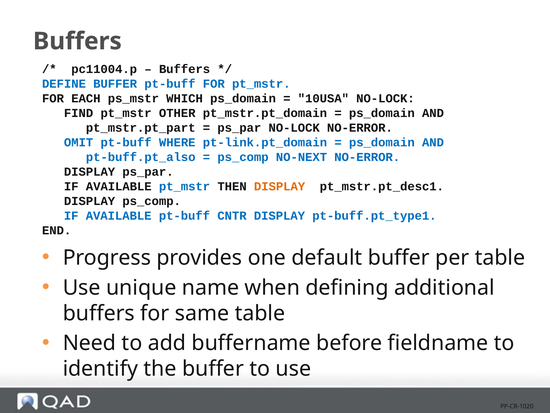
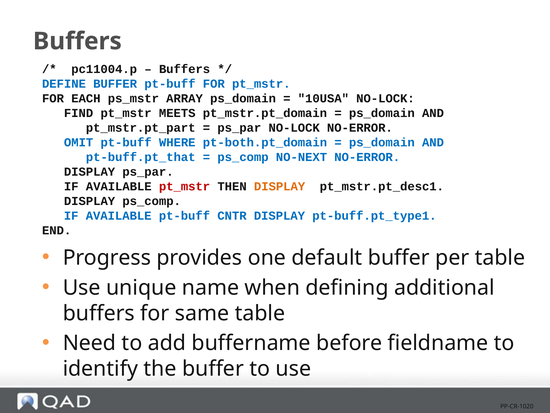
WHICH: WHICH -> ARRAY (185, 98)
OTHER: OTHER -> MEETS (177, 113)
pt-link.pt_domain: pt-link.pt_domain -> pt-both.pt_domain (265, 142)
pt-buff.pt_also: pt-buff.pt_also -> pt-buff.pt_that (141, 157)
pt_mstr colour: blue -> red (185, 186)
